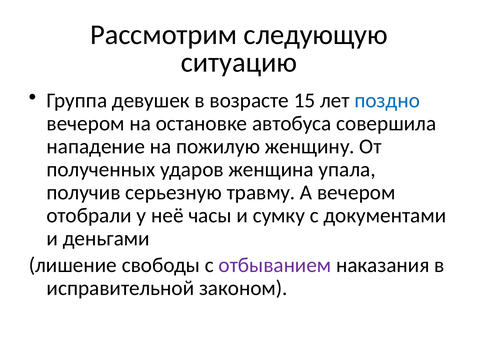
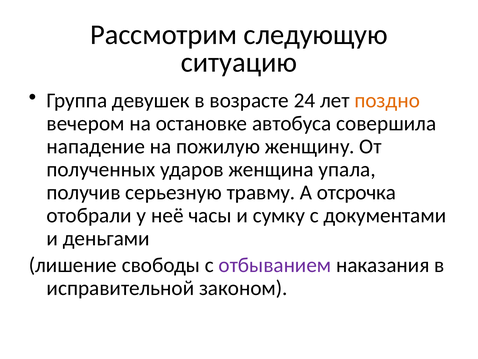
15: 15 -> 24 (304, 100)
поздно colour: blue -> orange (387, 100)
А вечером: вечером -> отсрочка (357, 192)
